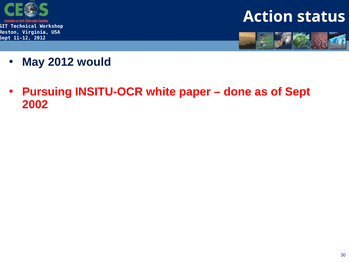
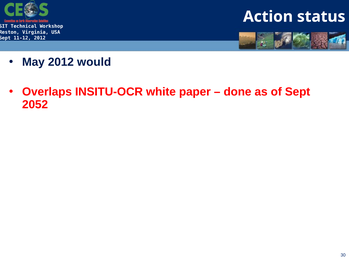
Pursuing: Pursuing -> Overlaps (47, 92)
2002: 2002 -> 2052 (35, 104)
